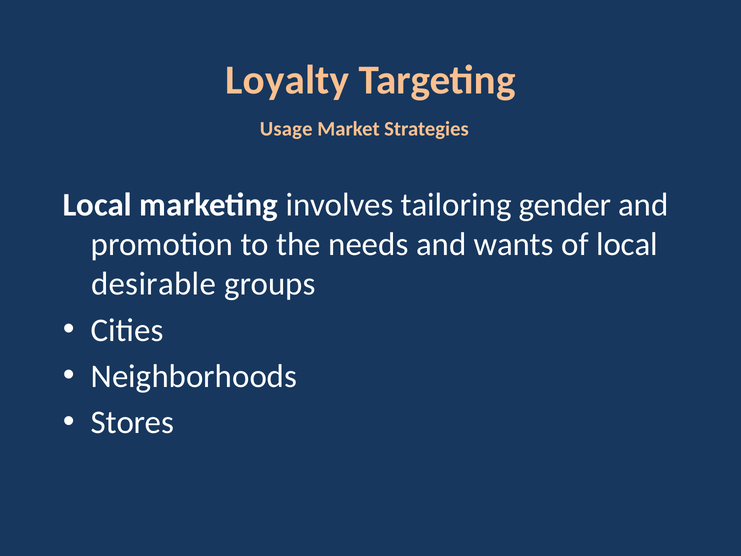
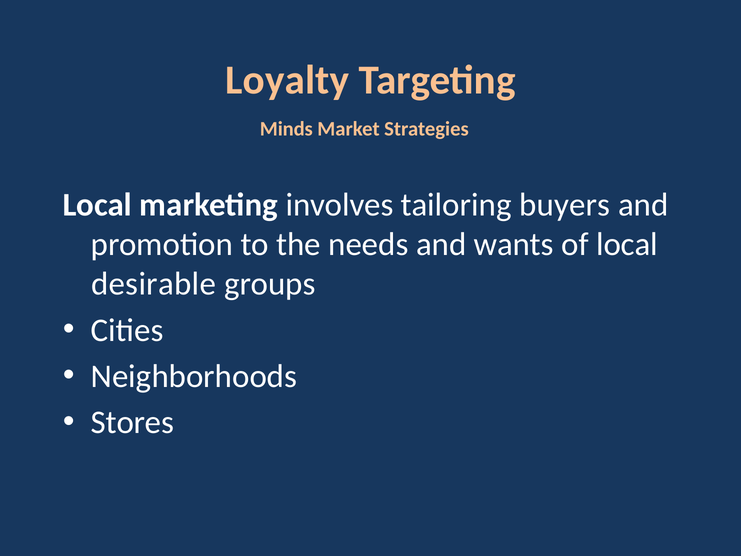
Usage: Usage -> Minds (286, 129)
gender: gender -> buyers (565, 205)
